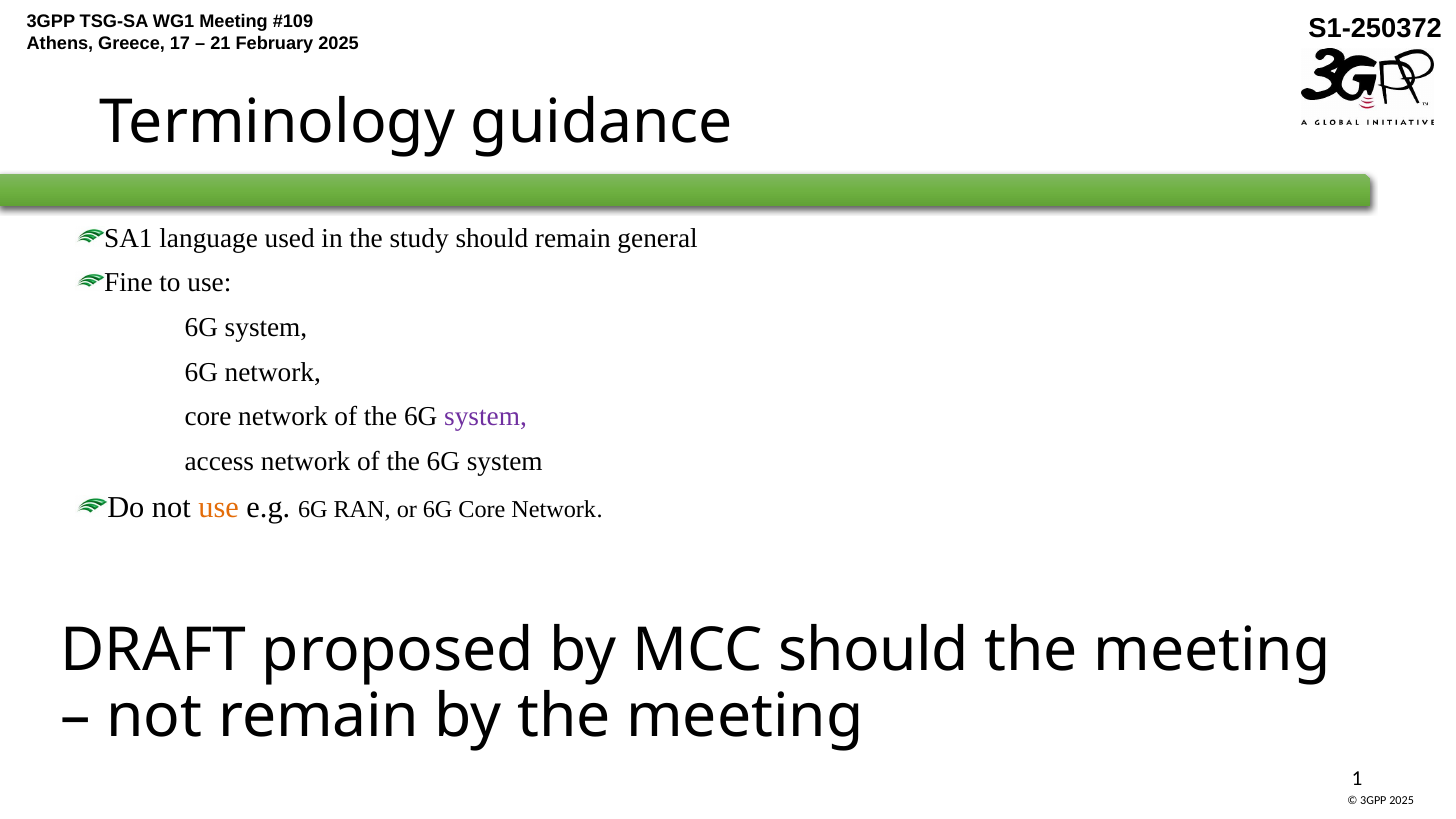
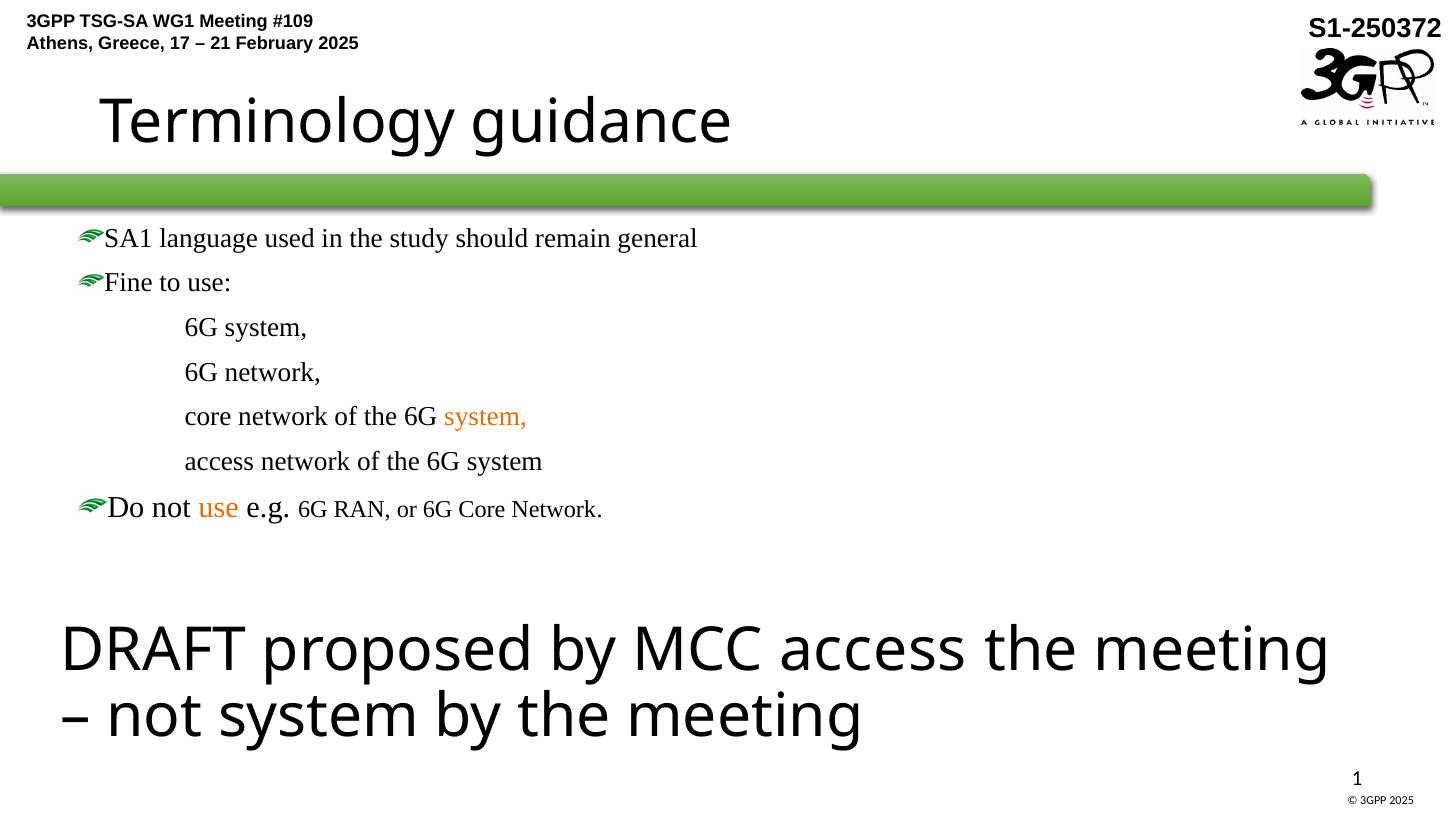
system colour: purple -> orange (486, 417)
MCC should: should -> access (873, 650)
not remain: remain -> system (319, 716)
